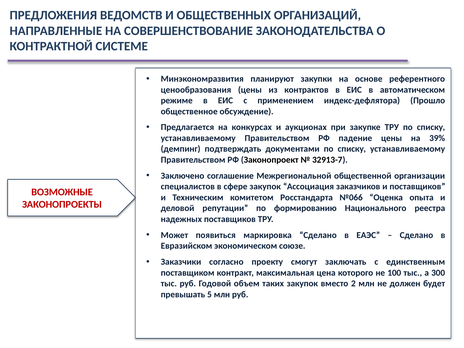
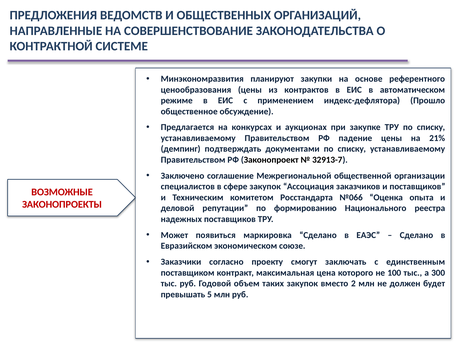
39%: 39% -> 21% (437, 138)
